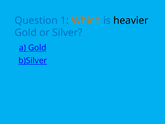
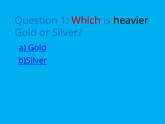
Which colour: orange -> red (86, 20)
